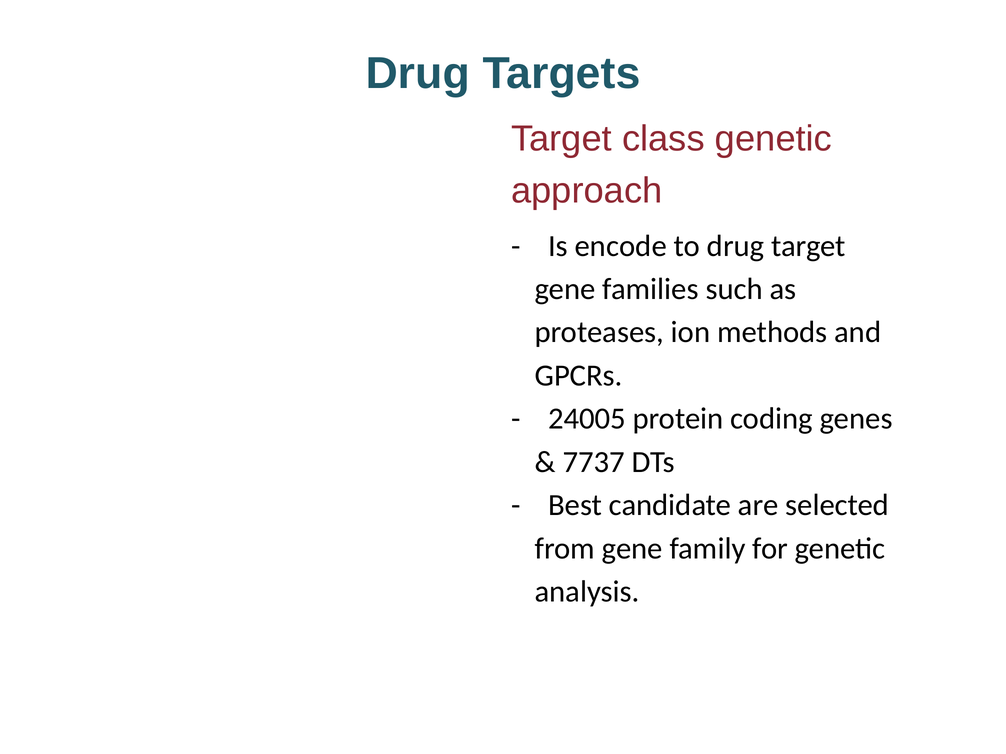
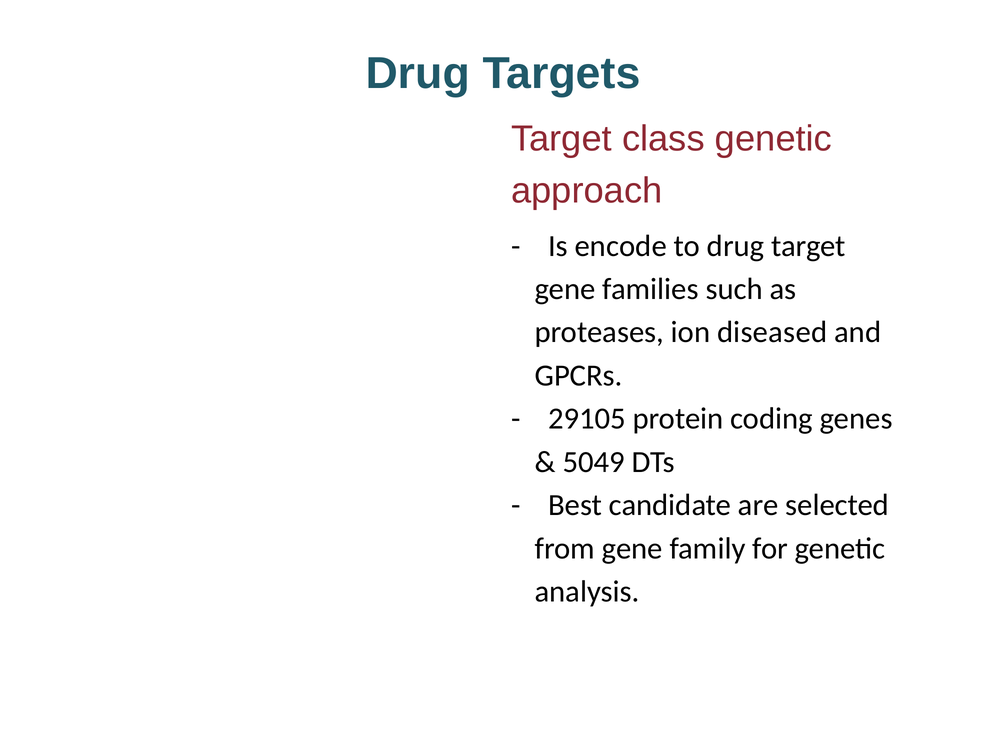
methods: methods -> diseased (772, 333)
24005: 24005 -> 29105 (587, 419)
7737: 7737 -> 5049 (594, 462)
